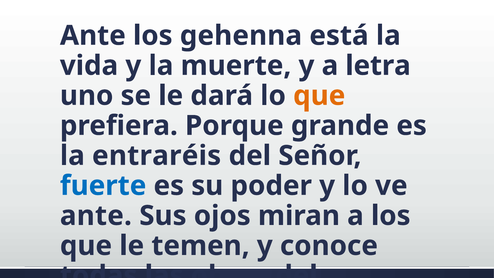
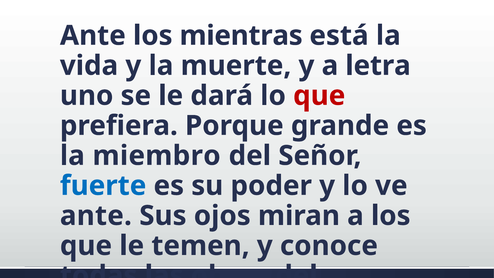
gehenna: gehenna -> mientras (241, 36)
que colour: orange -> red (319, 96)
entraréis: entraréis -> miembro (157, 156)
